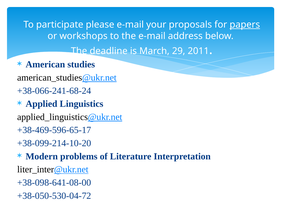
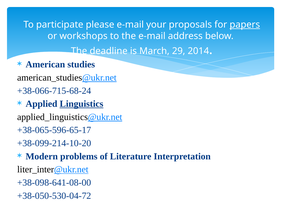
2011: 2011 -> 2014 (198, 51)
+38-066-241-68-24: +38-066-241-68-24 -> +38-066-715-68-24 (54, 91)
Linguistics underline: none -> present (82, 104)
+38-469-596-65-17: +38-469-596-65-17 -> +38-065-596-65-17 (54, 130)
